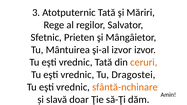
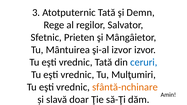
Măriri: Măriri -> Demn (141, 13)
ceruri colour: orange -> blue (144, 62)
Dragostei: Dragostei -> Mulţumiri (134, 75)
